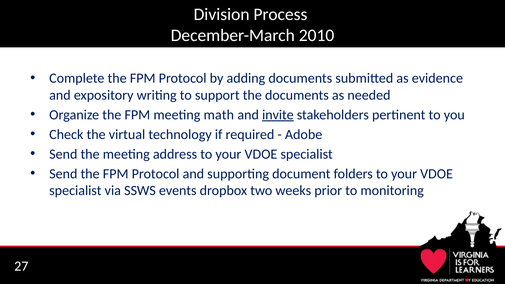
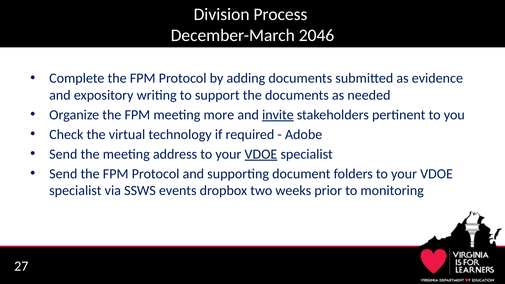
2010: 2010 -> 2046 (317, 35)
math: math -> more (219, 115)
VDOE underline: none -> present (261, 154)
